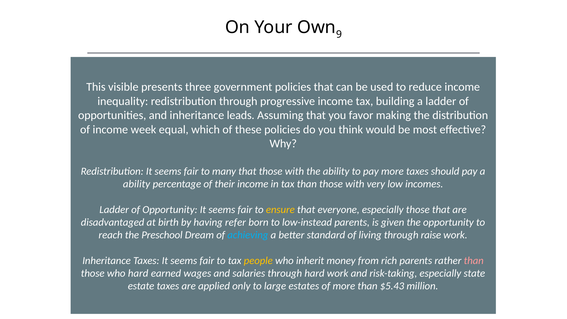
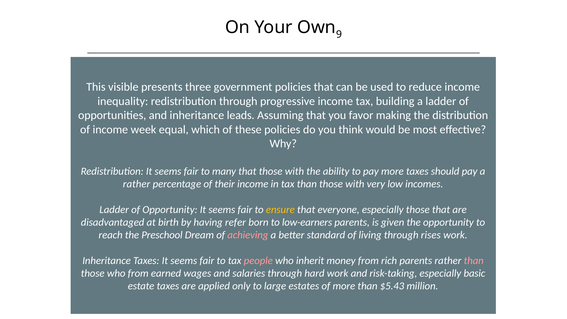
ability: ability -> rather (137, 184)
low-instead: low-instead -> low-earners (307, 222)
achieving colour: light blue -> pink (248, 235)
raise: raise -> rises (431, 235)
people colour: yellow -> pink (258, 261)
who hard: hard -> from (138, 273)
state: state -> basic (474, 273)
